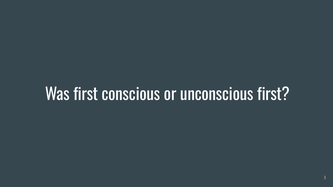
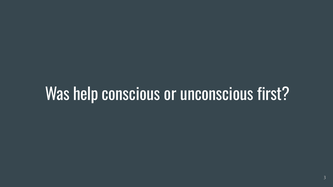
Was first: first -> help (86, 95)
